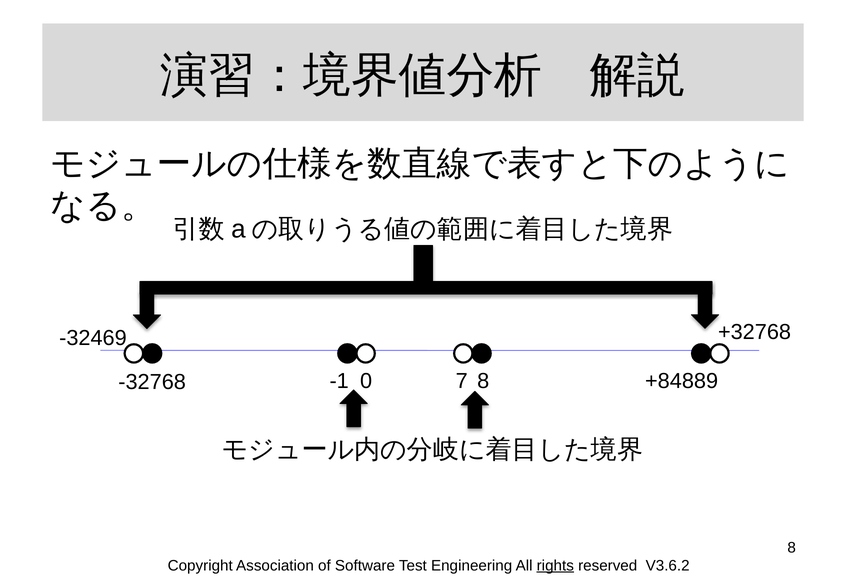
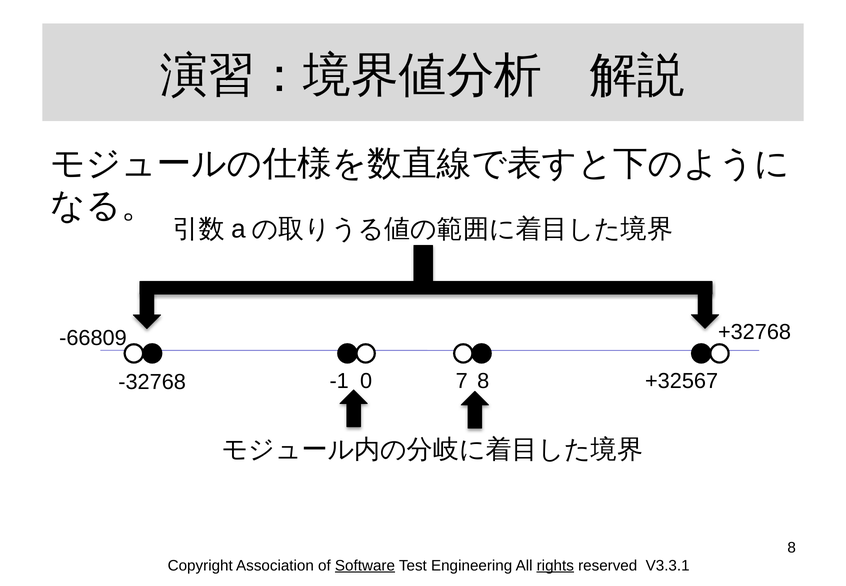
-32469: -32469 -> -66809 (93, 338)
+84889: +84889 -> +32567 (682, 381)
Software underline: none -> present (365, 565)
V3.6.2: V3.6.2 -> V3.3.1 (668, 565)
